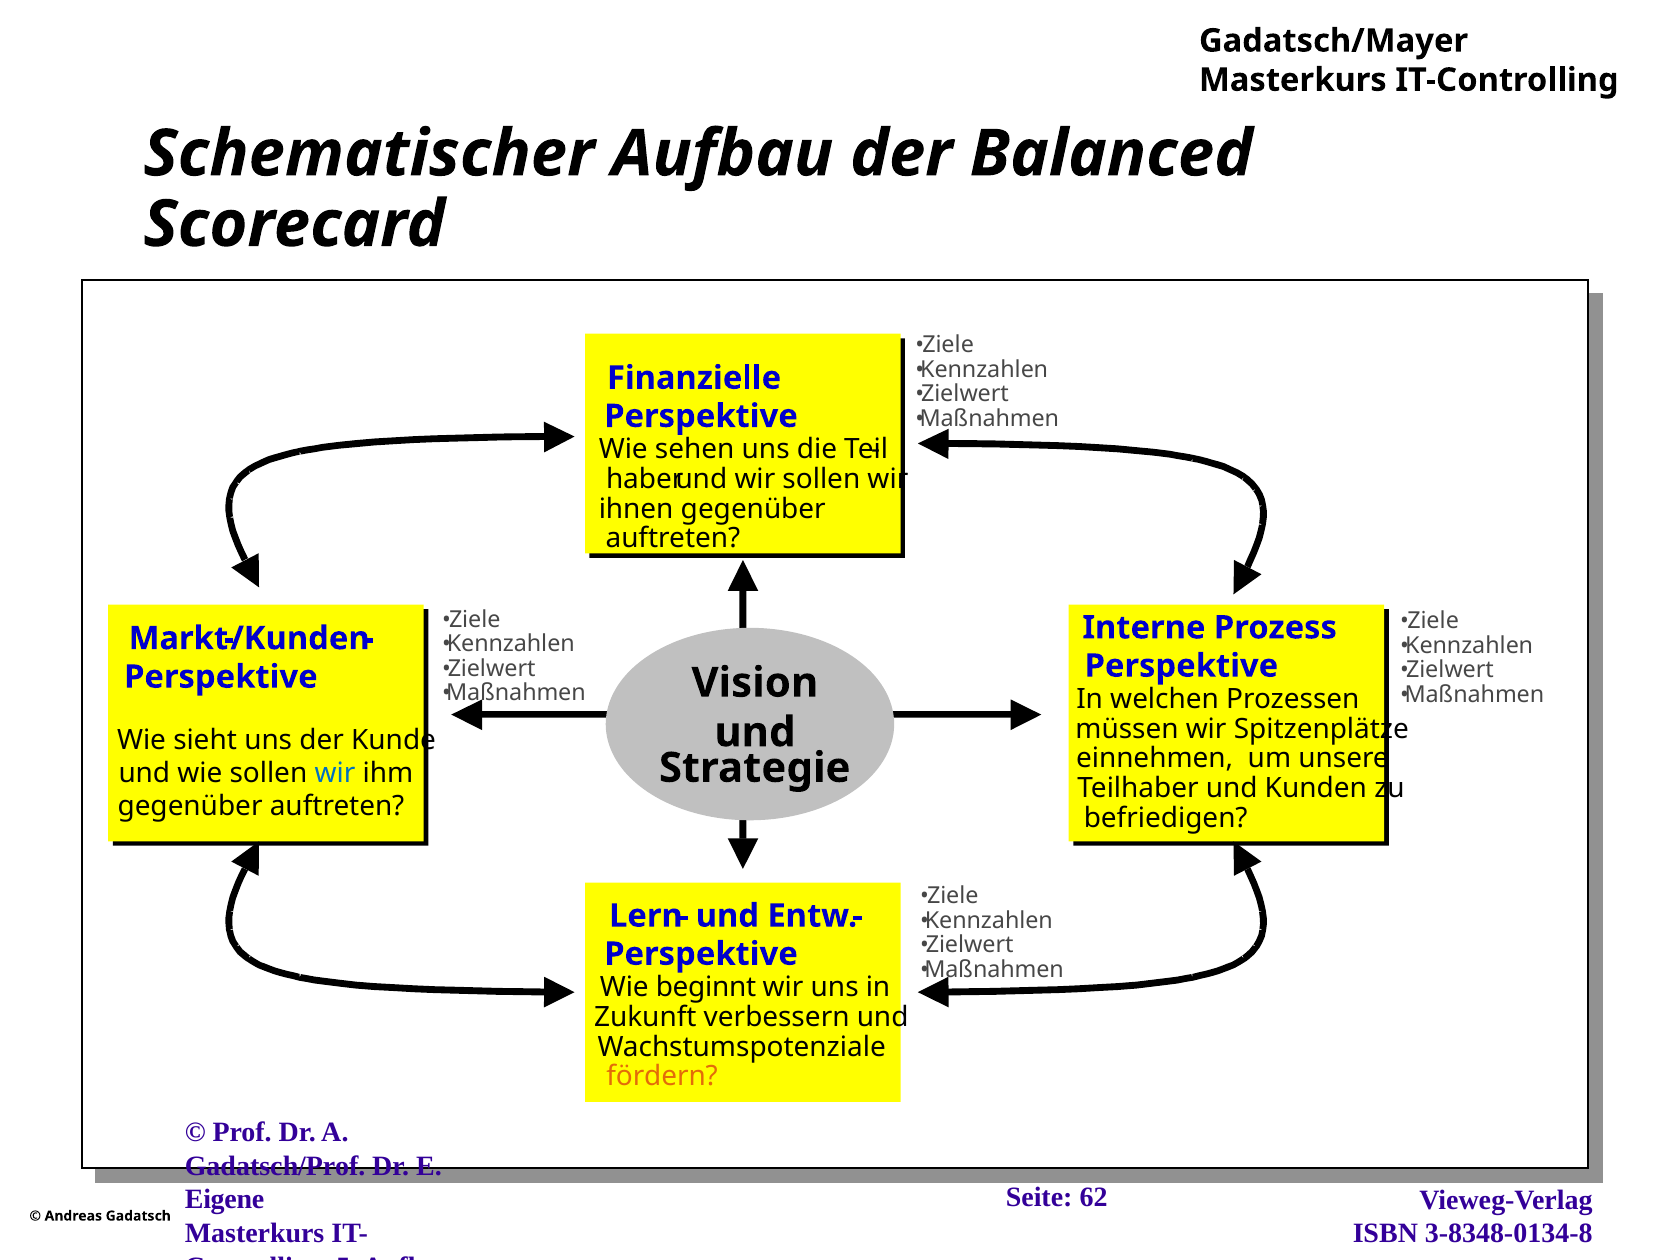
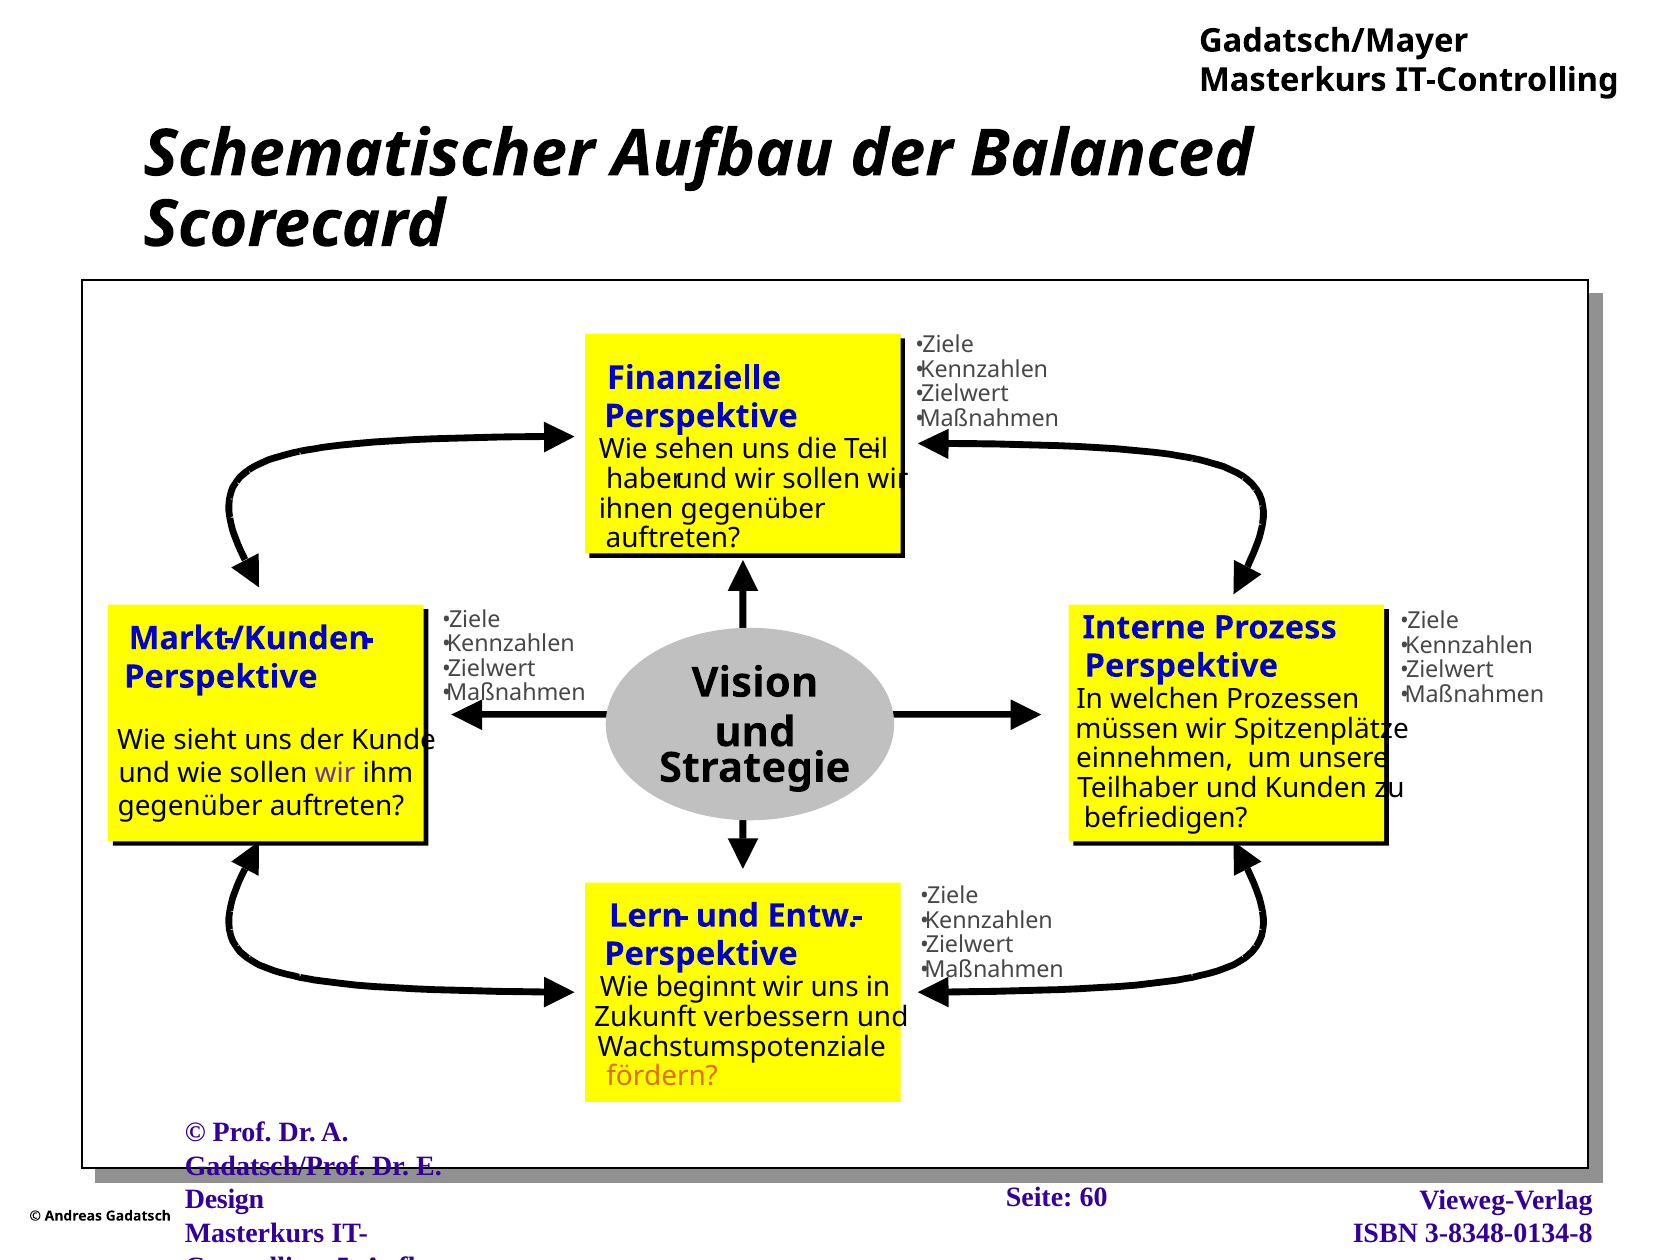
wir colour: blue -> purple (335, 773)
62: 62 -> 60 (1094, 1197)
Eigene: Eigene -> Design (225, 1200)
